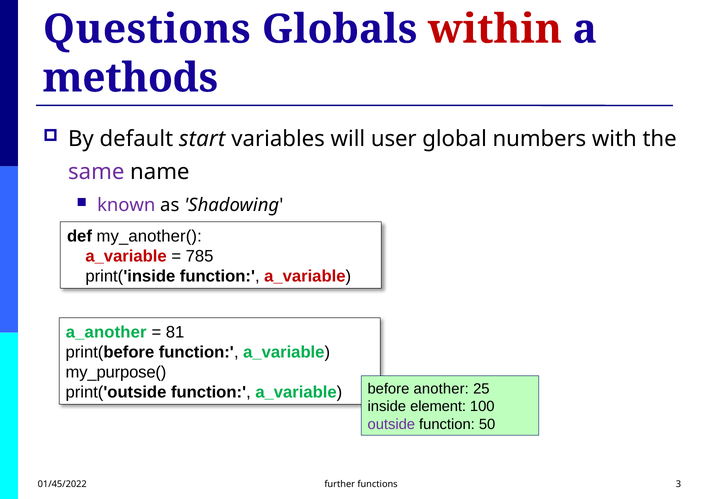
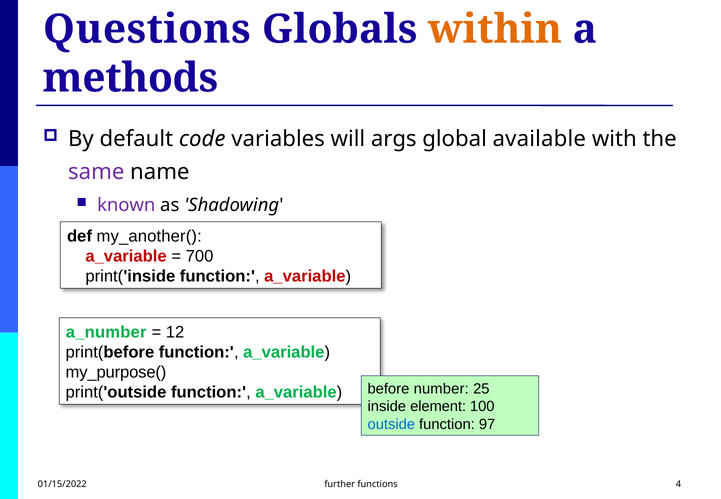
within colour: red -> orange (495, 29)
start: start -> code (202, 139)
user: user -> args (394, 139)
numbers: numbers -> available (539, 139)
785: 785 -> 700 (200, 256)
a_another: a_another -> a_number (106, 332)
81: 81 -> 12 (175, 332)
another: another -> number (441, 389)
outside colour: purple -> blue (391, 424)
50: 50 -> 97 (487, 424)
01/45/2022: 01/45/2022 -> 01/15/2022 (62, 484)
3: 3 -> 4 (678, 484)
